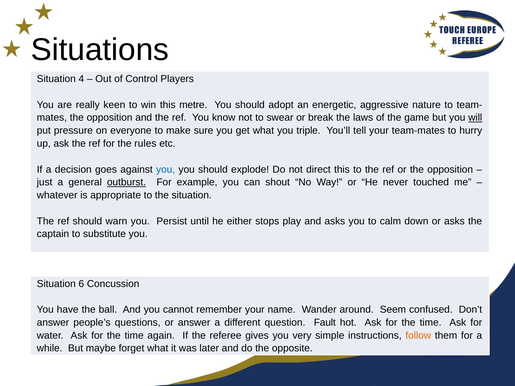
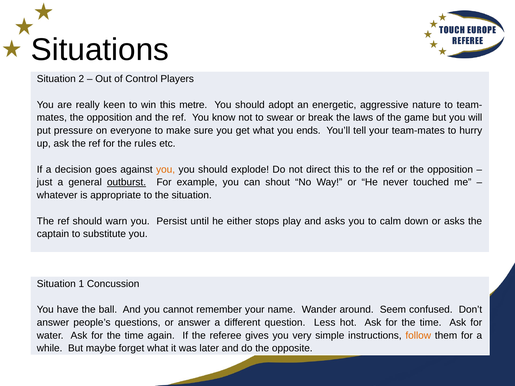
4: 4 -> 2 (81, 79)
will underline: present -> none (475, 118)
triple: triple -> ends (309, 131)
you colour: blue -> orange (166, 169)
6: 6 -> 1 (81, 284)
Fault: Fault -> Less (325, 323)
